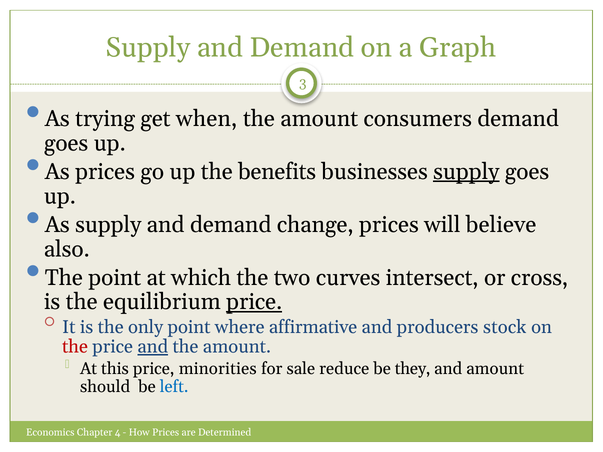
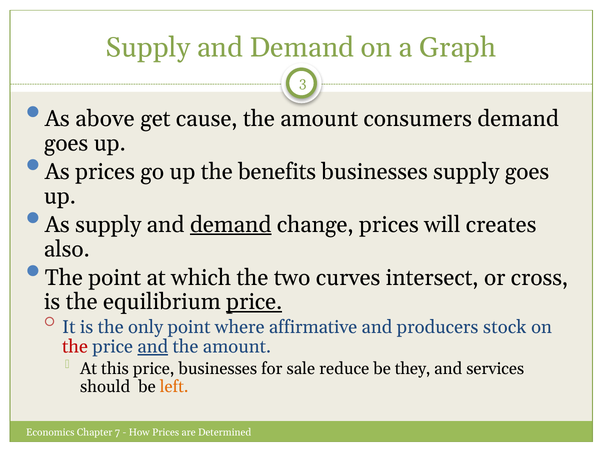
trying: trying -> above (105, 119)
when: when -> cause (207, 119)
supply underline: present -> none (466, 172)
demand underline: none -> present (231, 225)
believe: believe -> creates (501, 225)
price minorities: minorities -> businesses (218, 369)
and amount: amount -> services (495, 369)
left colour: blue -> orange (174, 387)
4: 4 -> 7 (117, 432)
